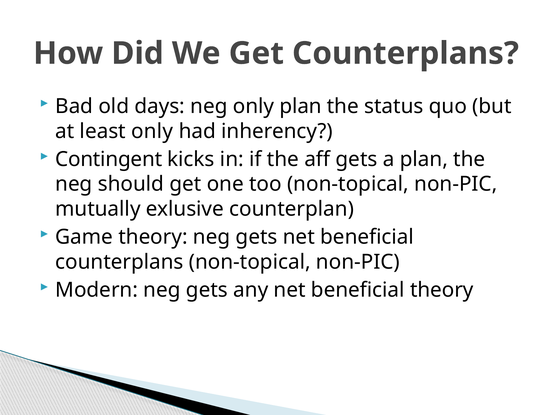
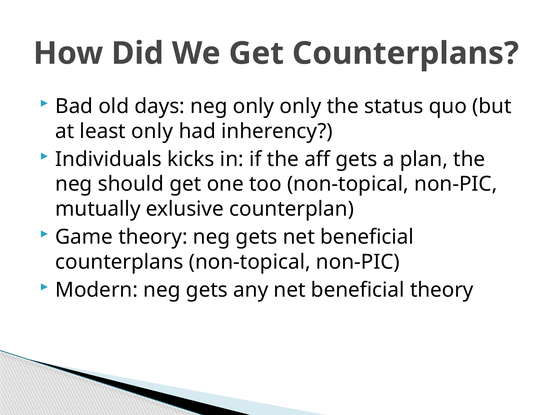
only plan: plan -> only (300, 106)
Contingent: Contingent -> Individuals (109, 159)
